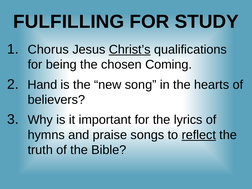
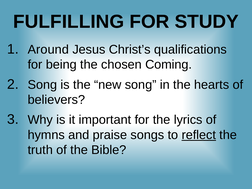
Chorus: Chorus -> Around (48, 50)
Christ’s underline: present -> none (130, 50)
Hand: Hand -> Song (42, 85)
